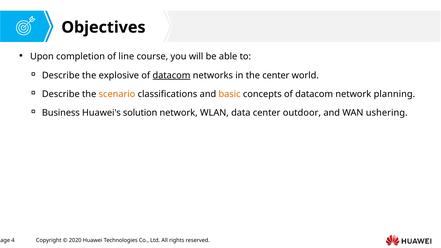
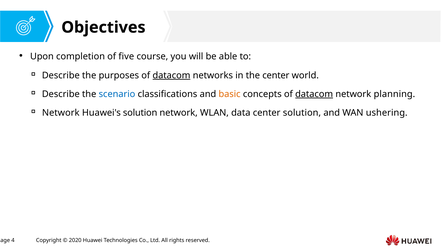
line: line -> five (126, 57)
explosive: explosive -> purposes (119, 75)
scenario colour: orange -> blue (117, 94)
datacom underline: none -> present (314, 94)
Business: Business -> Network (61, 113)
center outdoor: outdoor -> solution (302, 113)
